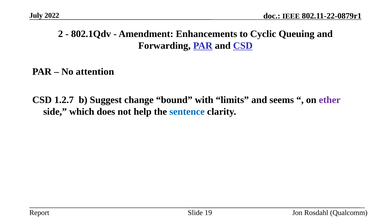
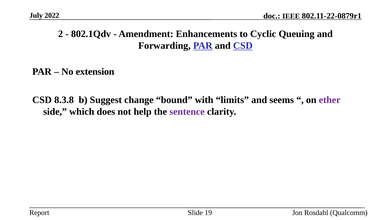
attention: attention -> extension (95, 72)
1.2.7: 1.2.7 -> 8.3.8 (64, 100)
sentence colour: blue -> purple (187, 112)
